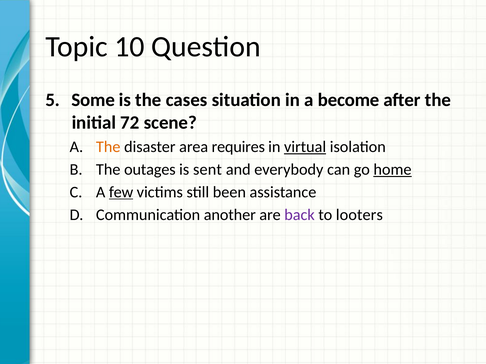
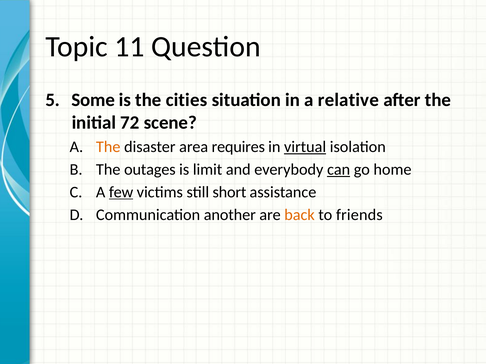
10: 10 -> 11 (129, 47)
cases: cases -> cities (186, 100)
become: become -> relative (348, 100)
sent: sent -> limit (208, 170)
can underline: none -> present (339, 170)
home underline: present -> none (392, 170)
been: been -> short (229, 192)
back colour: purple -> orange (300, 215)
looters: looters -> friends (359, 215)
